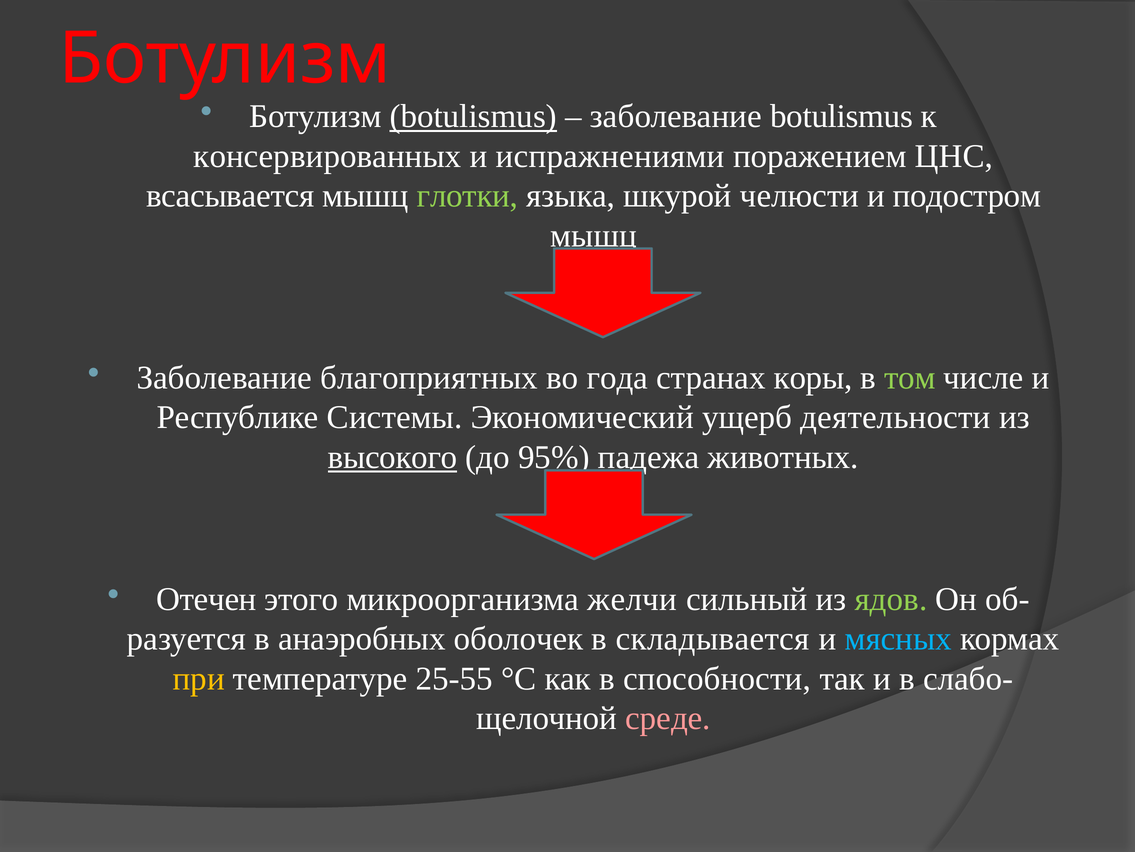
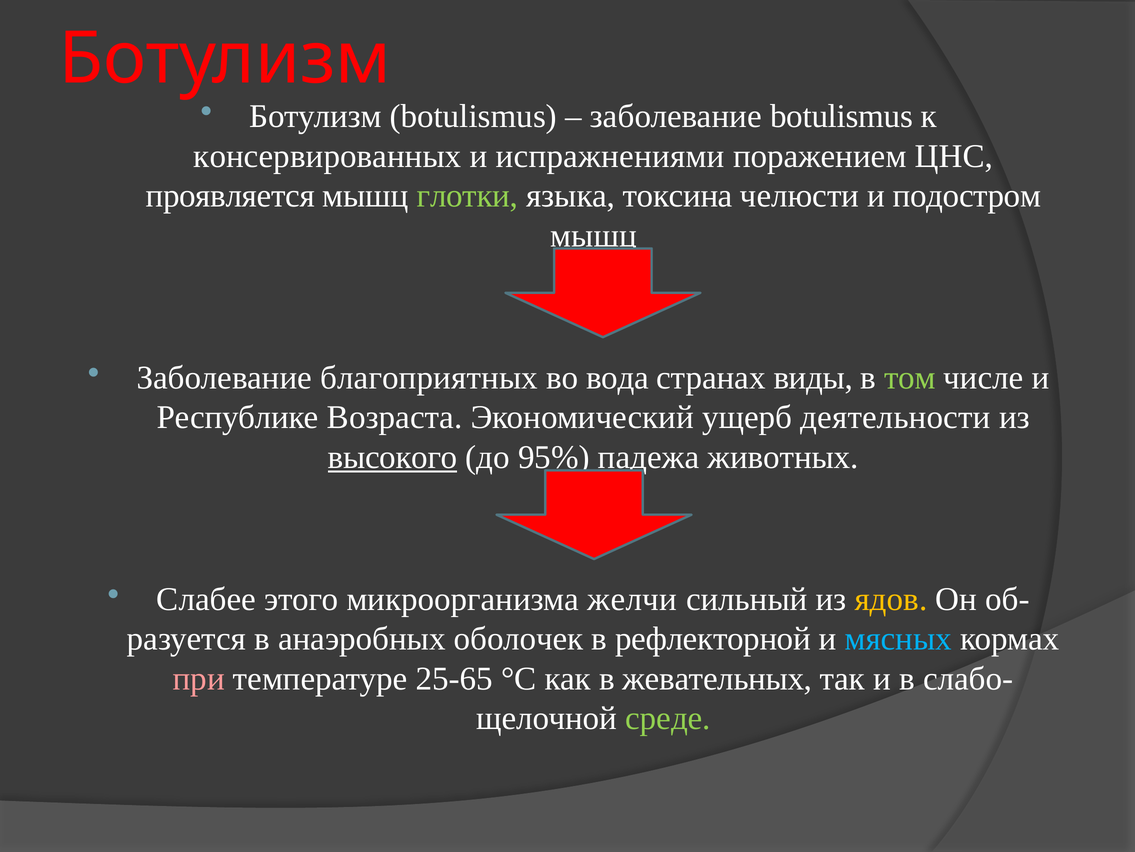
botulismus underline: present -> none (473, 116)
всасывается: всасывается -> проявляется (230, 196)
шкурой: шкурой -> токсина (678, 196)
года: года -> вода (617, 377)
коры: коры -> виды (813, 377)
Системы: Системы -> Возраста (395, 417)
Отечен: Отечен -> Слабее (206, 599)
ядов colour: light green -> yellow (891, 599)
складывается: складывается -> рефлекторной (713, 638)
при colour: yellow -> pink (199, 678)
25-55: 25-55 -> 25-65 (454, 678)
способности: способности -> жевательных (717, 678)
среде colour: pink -> light green (668, 718)
